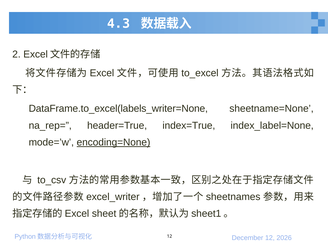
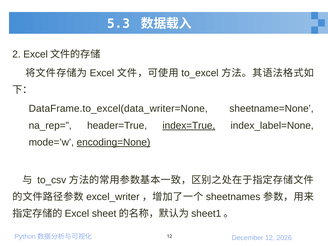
4.3: 4.3 -> 5.3 (119, 24)
DataFrame.to_excel(labels_writer=None: DataFrame.to_excel(labels_writer=None -> DataFrame.to_excel(data_writer=None (118, 109)
index=True underline: none -> present (189, 126)
